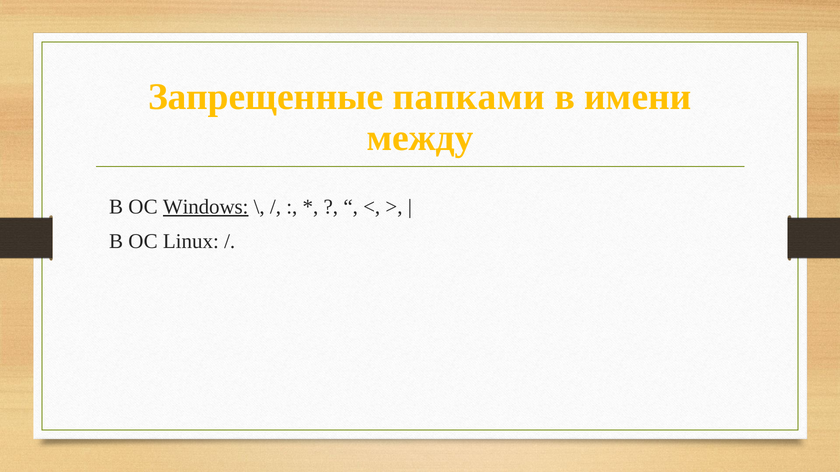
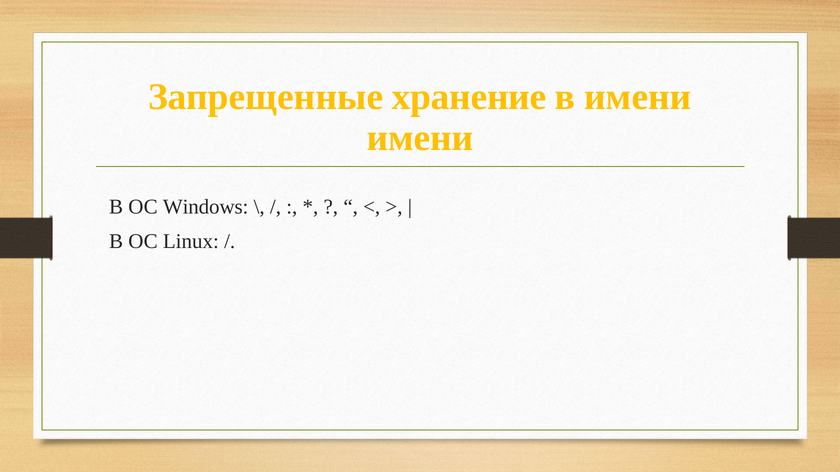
папками: папками -> хранение (469, 97)
между: между -> имени (420, 138)
Windows underline: present -> none (206, 207)
